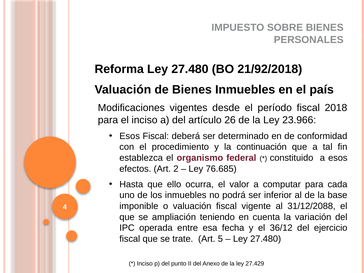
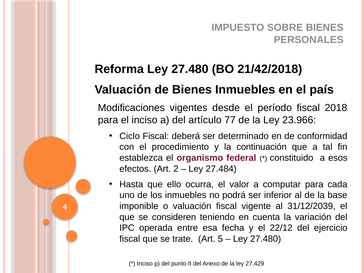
21/92/2018: 21/92/2018 -> 21/42/2018 (270, 69)
26: 26 -> 77 (230, 120)
Esos: Esos -> Ciclo (130, 136)
76.685: 76.685 -> 27.484 (221, 169)
31/12/2088: 31/12/2088 -> 31/12/2039 (311, 206)
ampliación: ampliación -> consideren (174, 217)
36/12: 36/12 -> 22/12 (281, 228)
